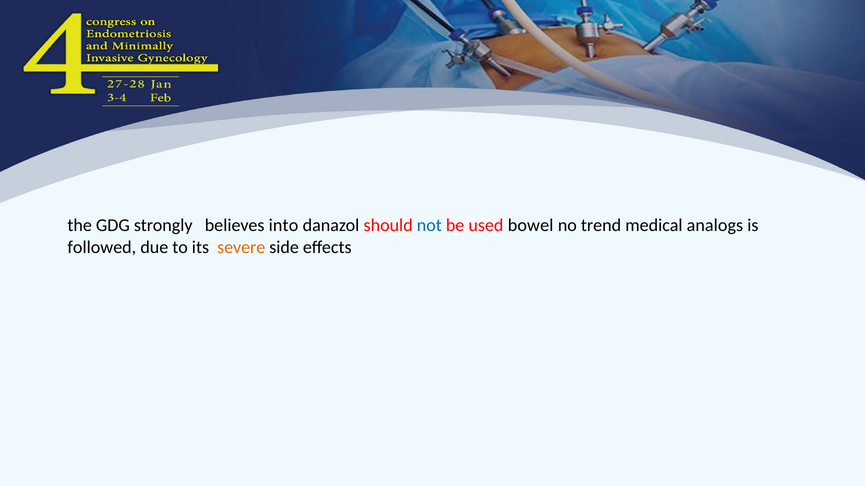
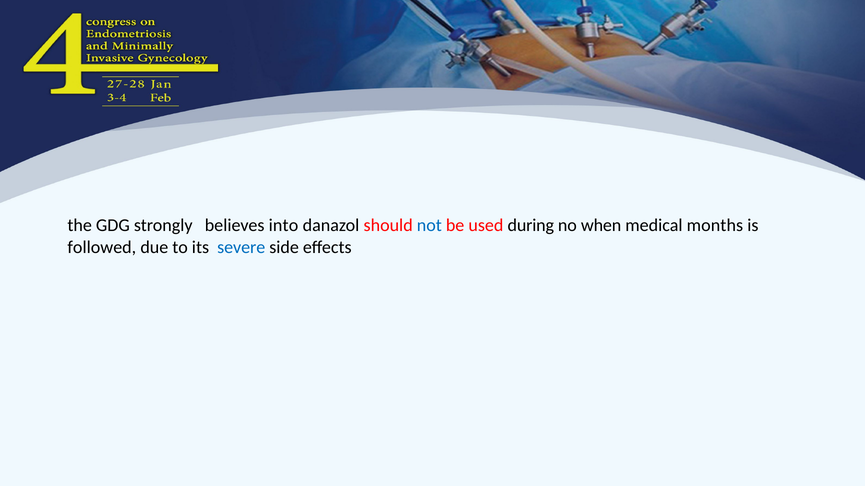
bowel: bowel -> during (531, 226)
trend: trend -> when (601, 226)
analogs: analogs -> months (715, 226)
severe colour: orange -> blue (241, 247)
